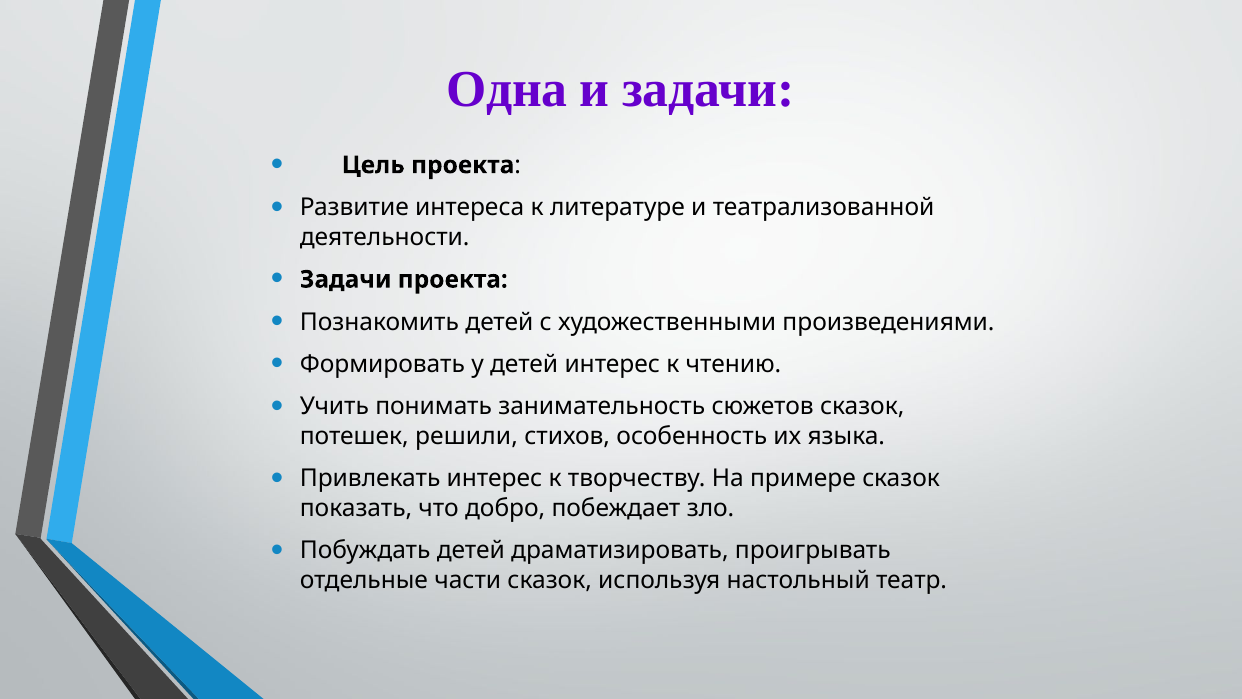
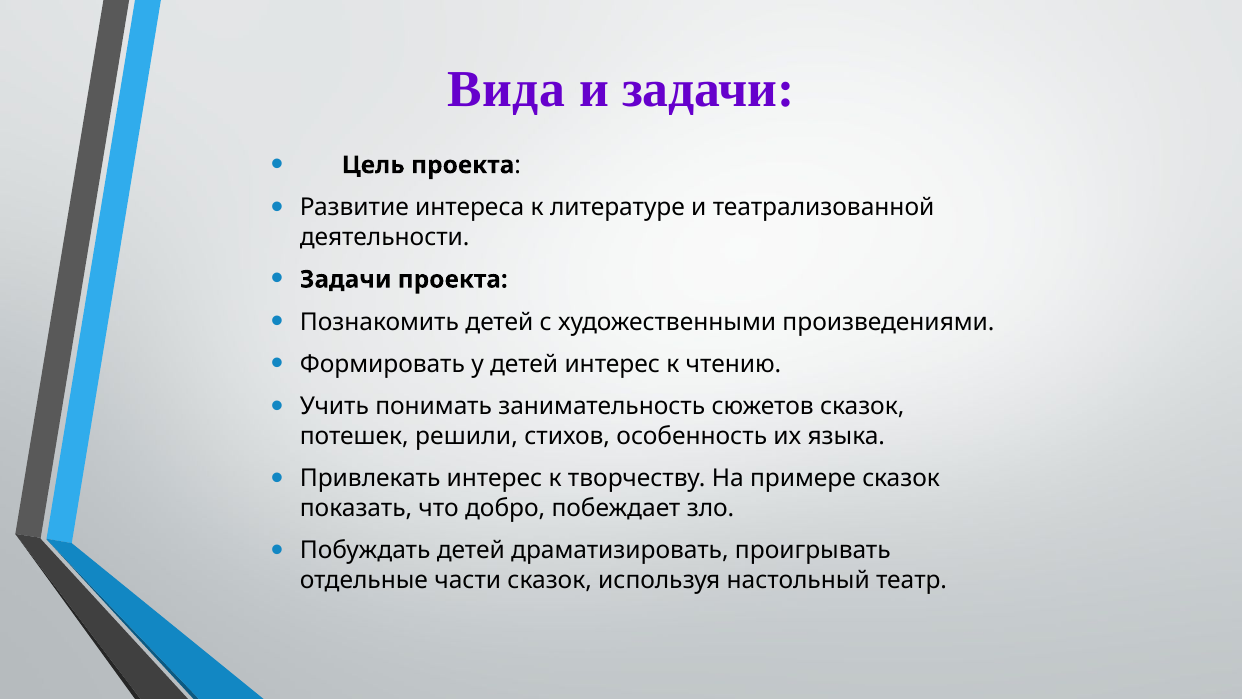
Одна: Одна -> Вида (507, 90)
